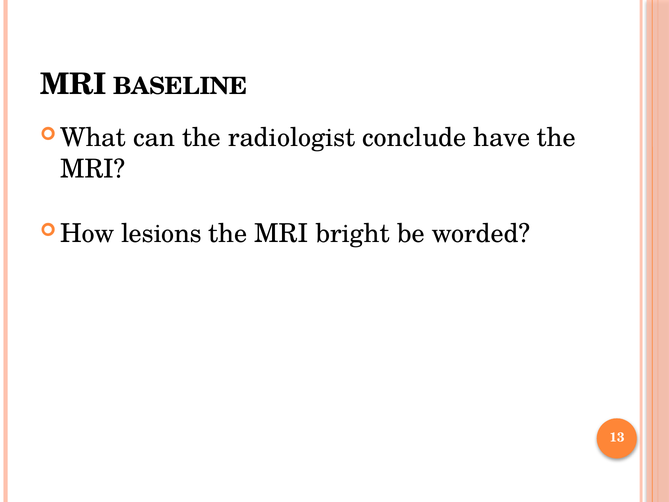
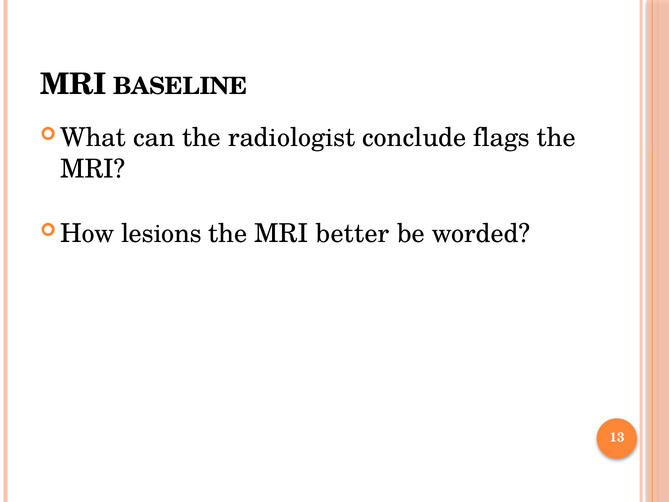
have: have -> flags (502, 138)
bright: bright -> better (353, 234)
